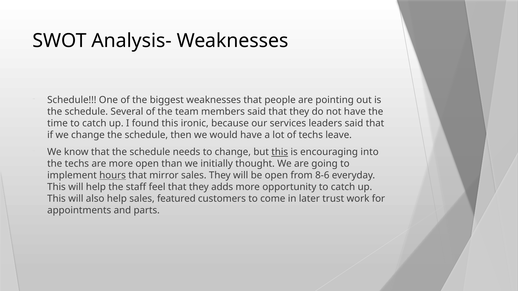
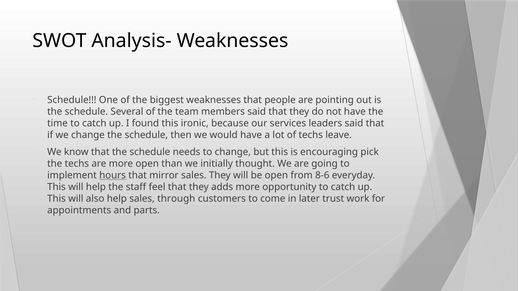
this underline: present -> none (280, 152)
into: into -> pick (370, 152)
featured: featured -> through (176, 199)
